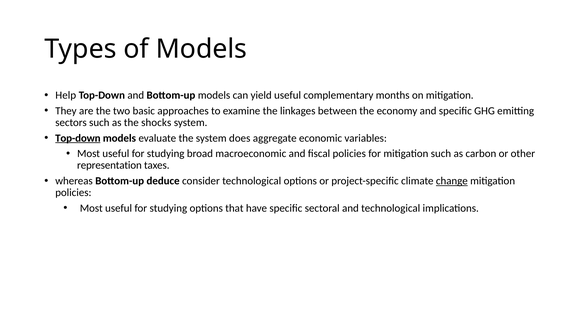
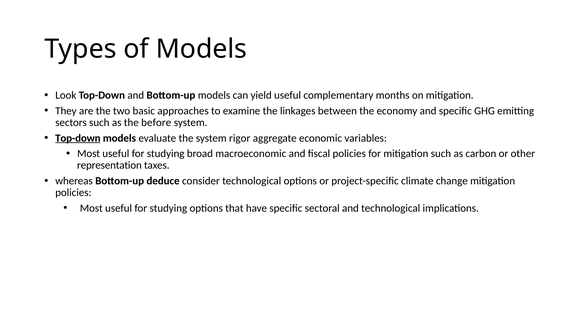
Help: Help -> Look (66, 95)
shocks: shocks -> before (156, 122)
does: does -> rigor (240, 138)
change underline: present -> none (452, 180)
